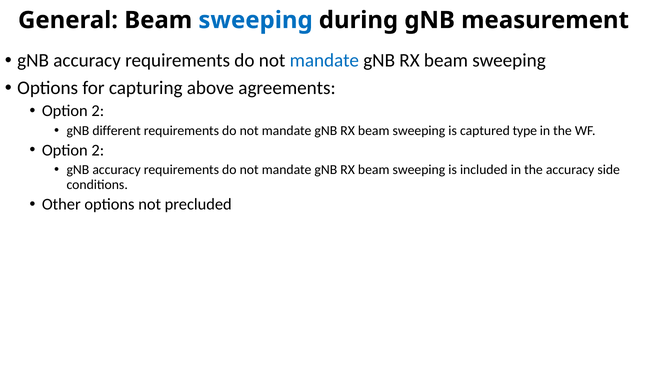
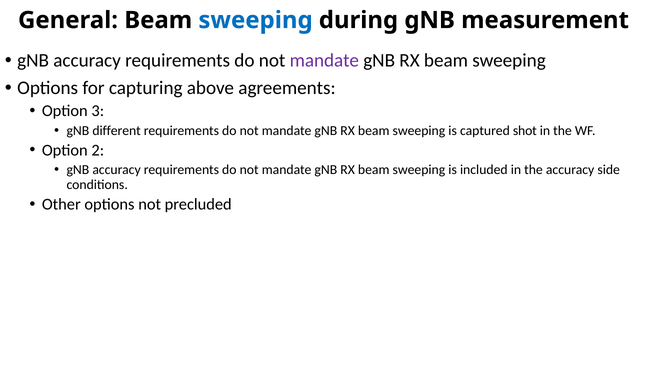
mandate colour: blue -> purple (324, 61)
2: 2 -> 3 (98, 111)
type: type -> shot (525, 130)
